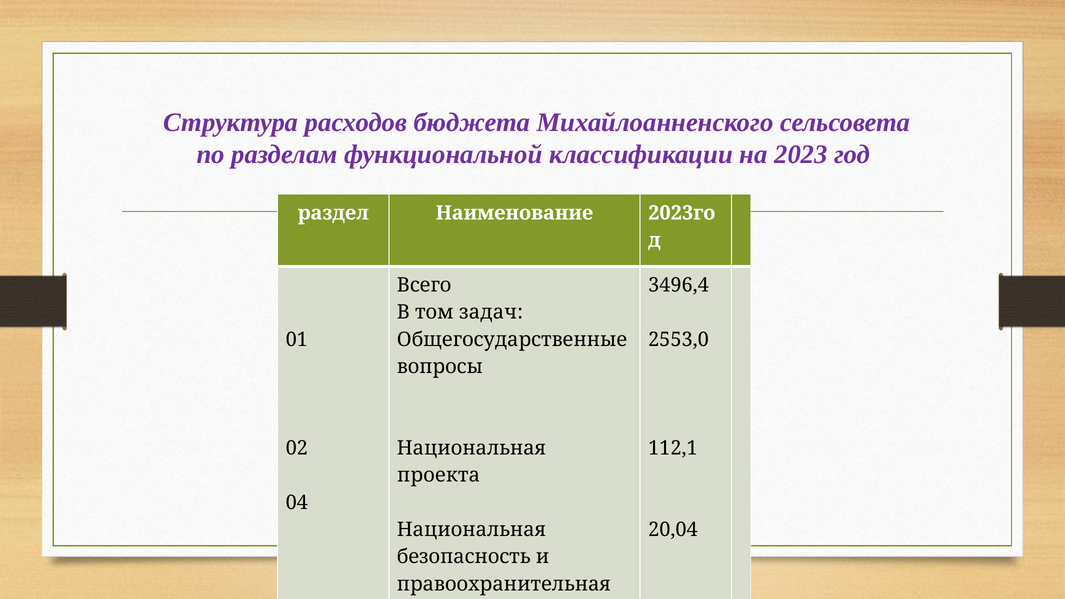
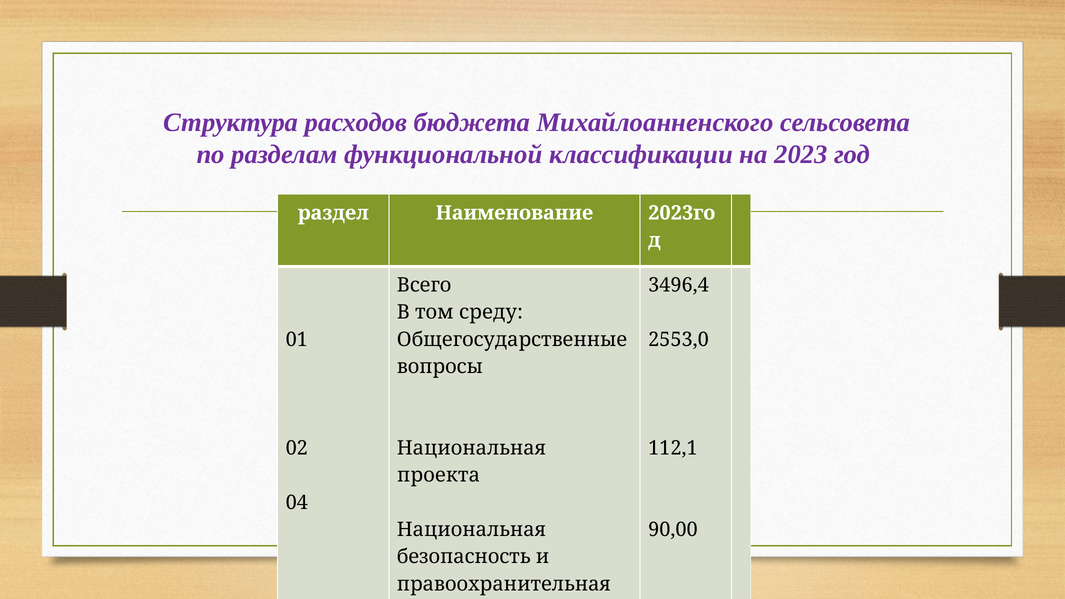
задач: задач -> среду (491, 312)
20,04: 20,04 -> 90,00 (673, 530)
